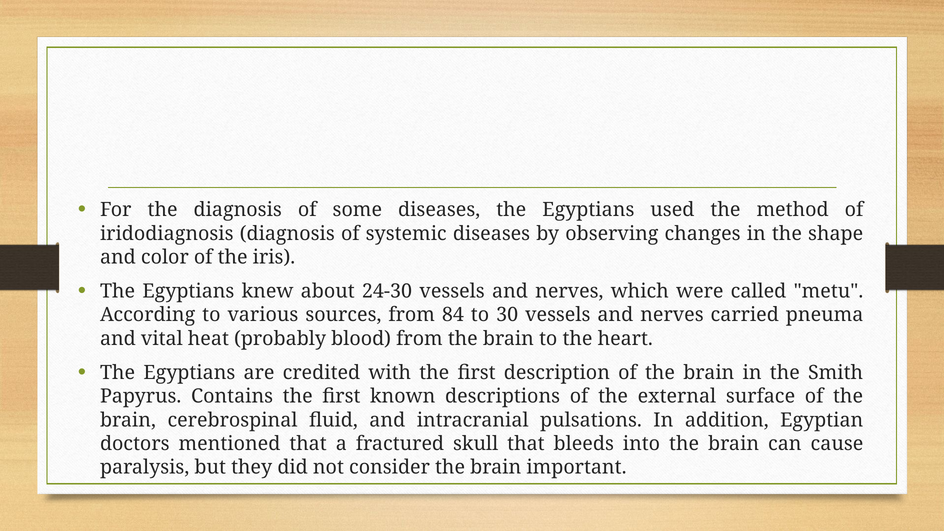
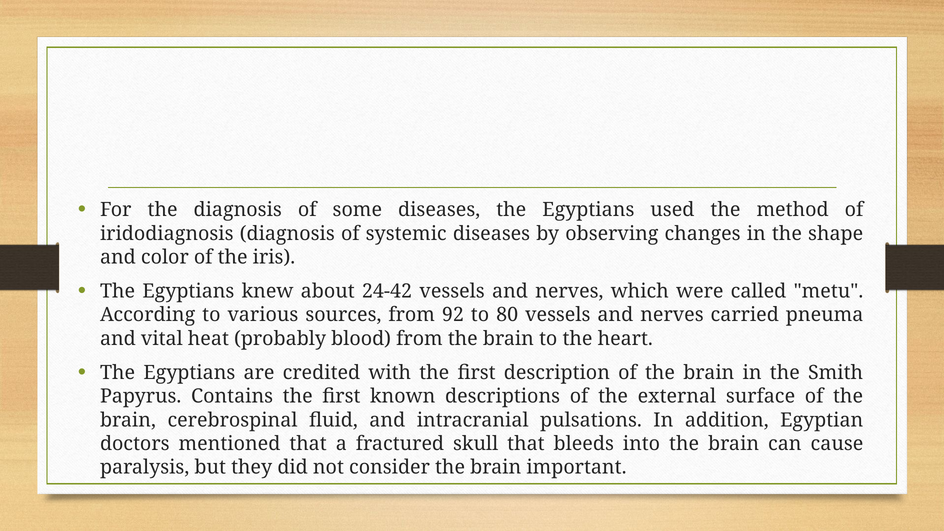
24-30: 24-30 -> 24-42 (387, 291)
84: 84 -> 92 (453, 315)
30: 30 -> 80 (507, 315)
